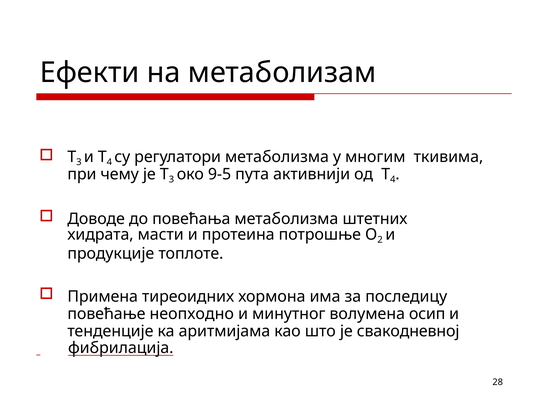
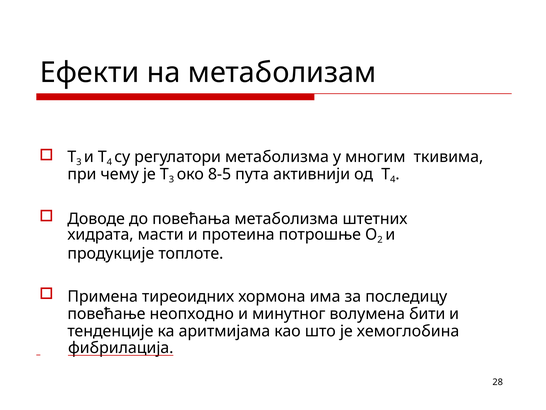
9-5: 9-5 -> 8-5 (220, 174)
осип: осип -> бити (427, 314)
свакодневној: свакодневној -> хемоглобина (408, 331)
